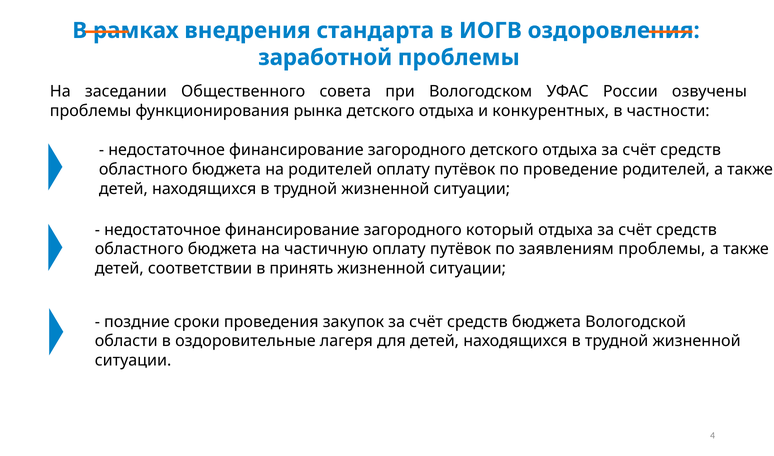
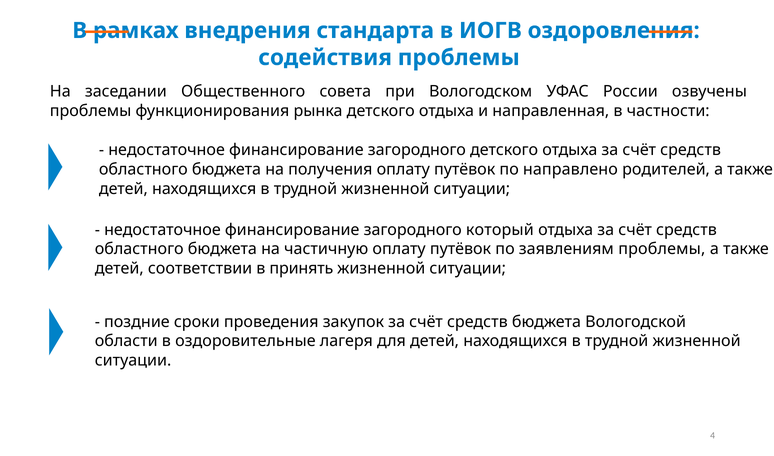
заработной: заработной -> содействия (325, 57)
конкурентных: конкурентных -> направленная (551, 111)
на родителей: родителей -> получения (330, 169)
проведение: проведение -> направлено (570, 169)
